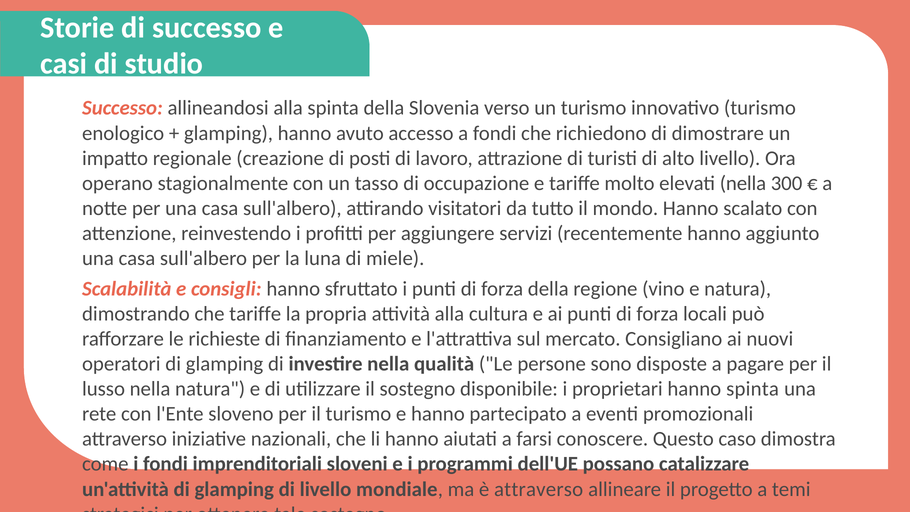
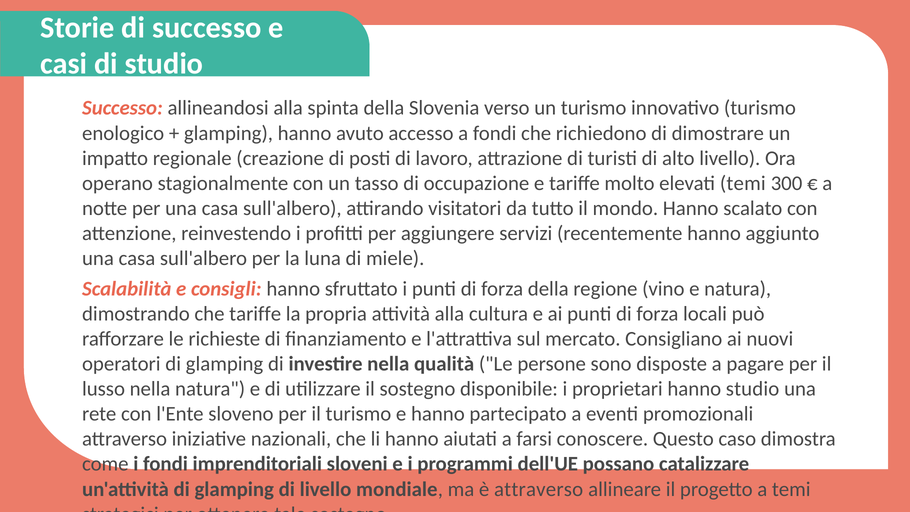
elevati nella: nella -> temi (743, 183)
hanno spinta: spinta -> studio (753, 389)
